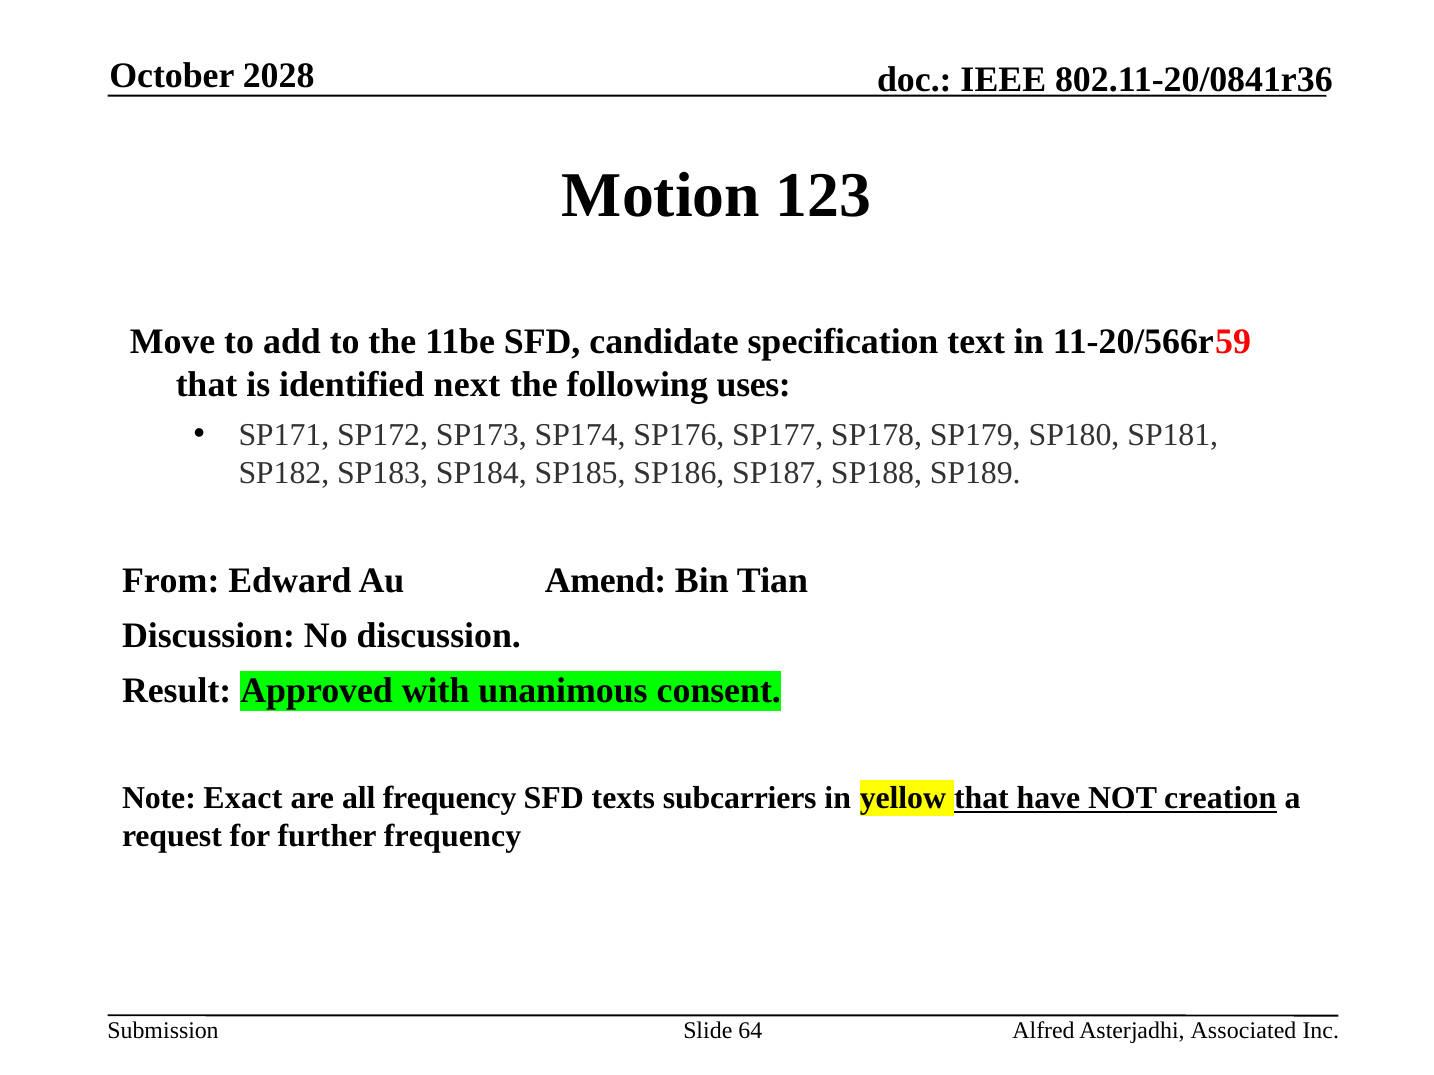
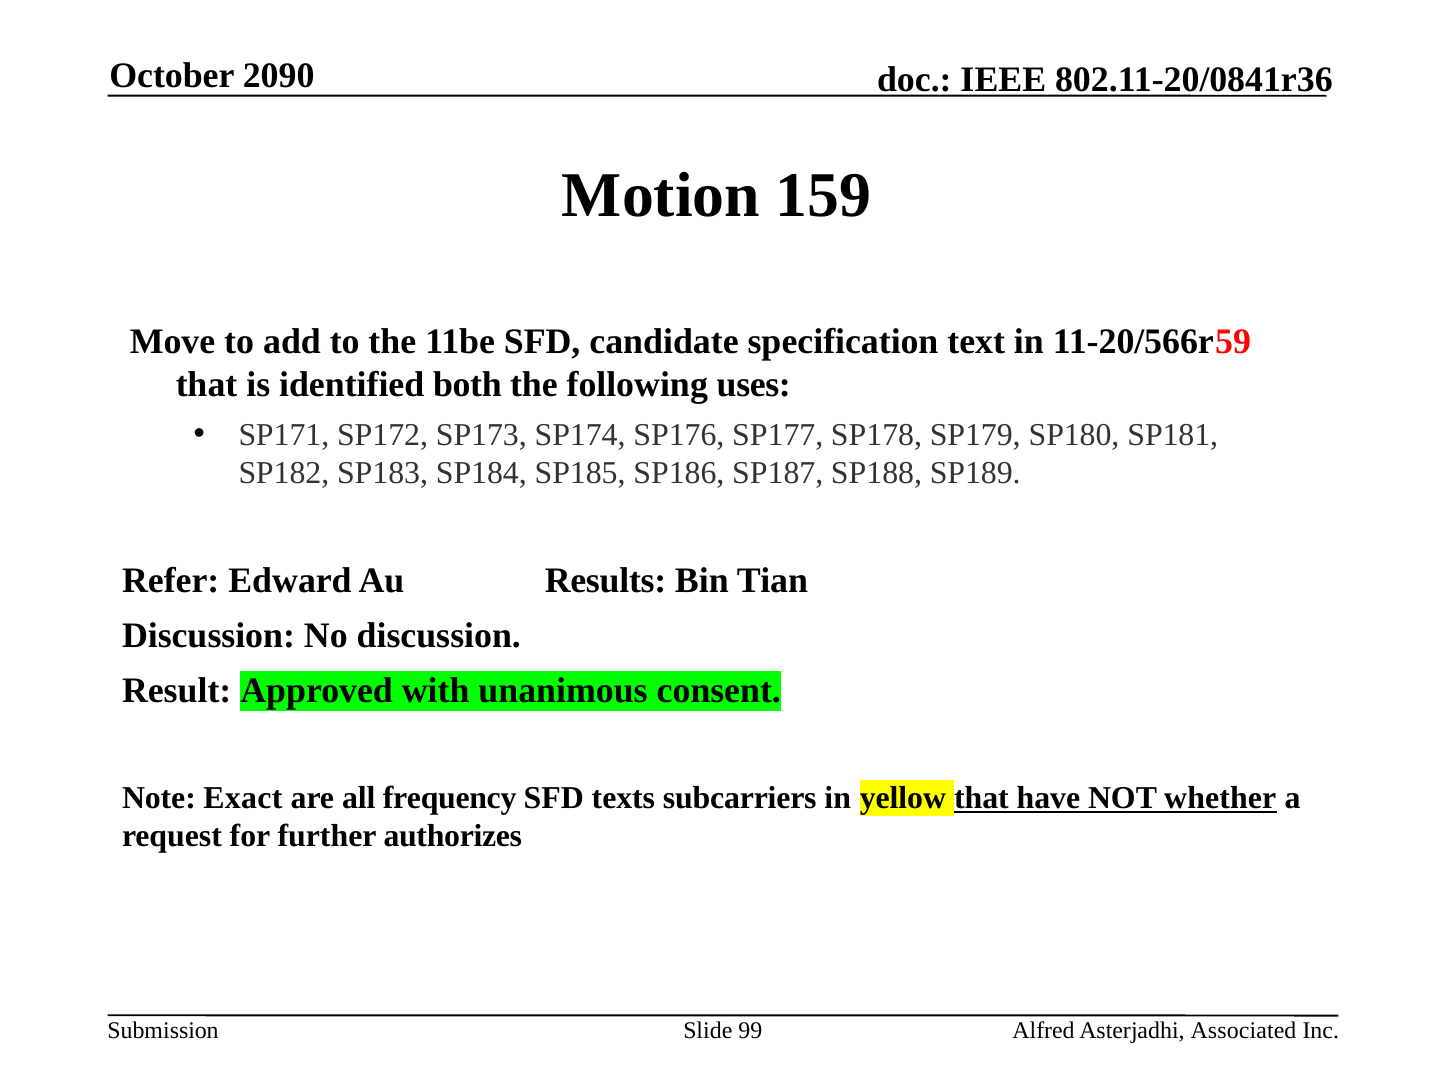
2028: 2028 -> 2090 (279, 76)
123: 123 -> 159 (824, 195)
next: next -> both (467, 385)
From: From -> Refer (171, 581)
Amend: Amend -> Results (606, 581)
creation: creation -> whether (1220, 799)
further frequency: frequency -> authorizes (453, 837)
64: 64 -> 99 (750, 1031)
